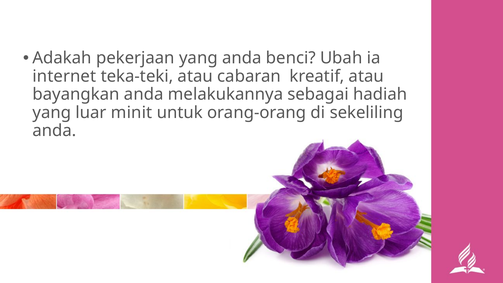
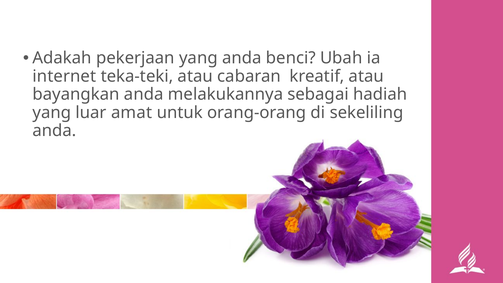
minit: minit -> amat (132, 112)
